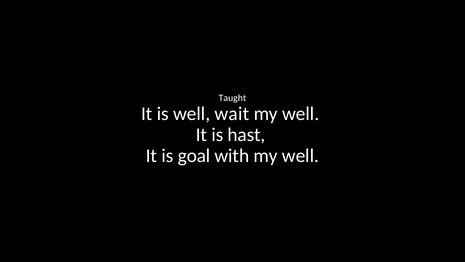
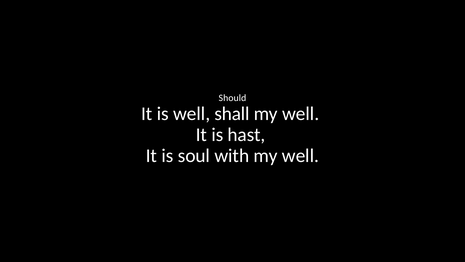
Taught: Taught -> Should (232, 98)
wait: wait -> shall (232, 114)
goal: goal -> soul (194, 155)
